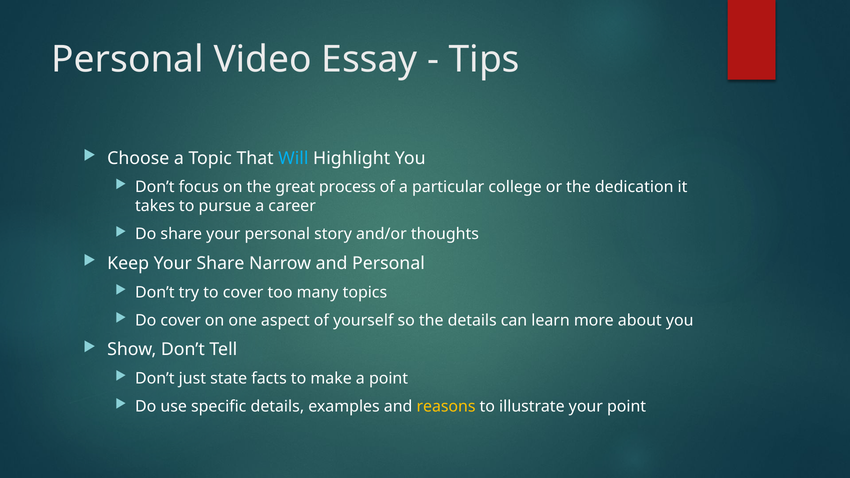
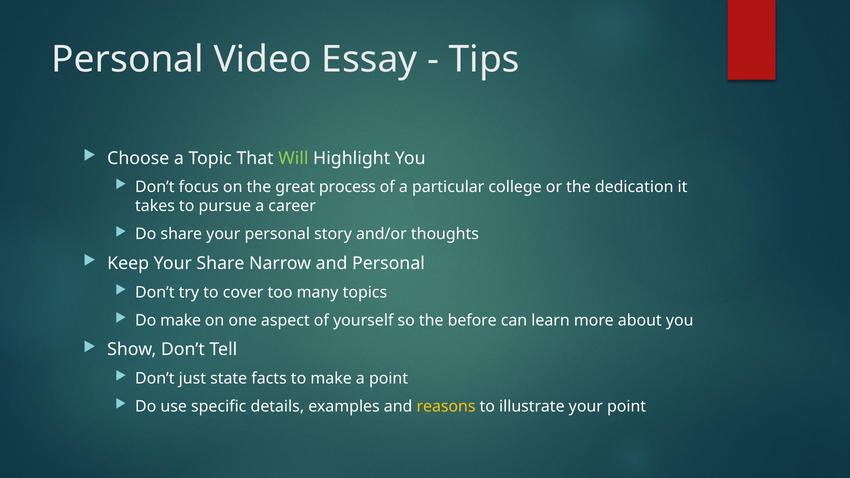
Will colour: light blue -> light green (293, 158)
Do cover: cover -> make (181, 320)
the details: details -> before (472, 320)
